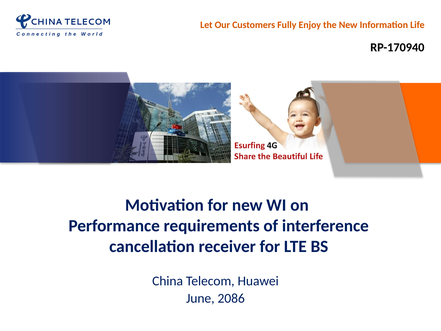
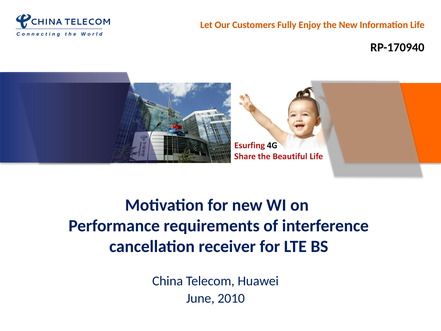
2086: 2086 -> 2010 (231, 298)
